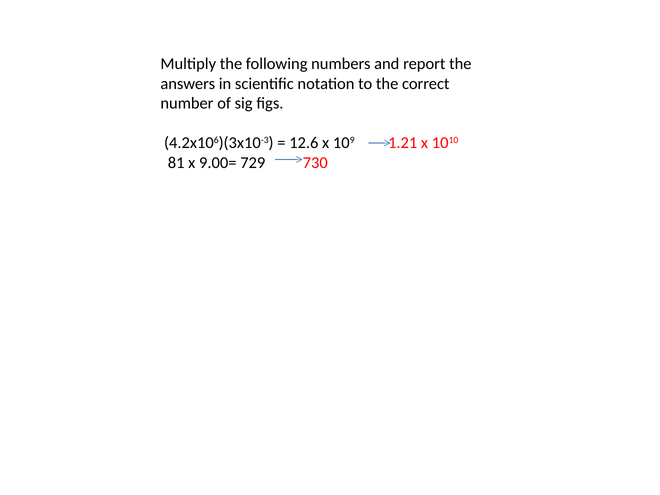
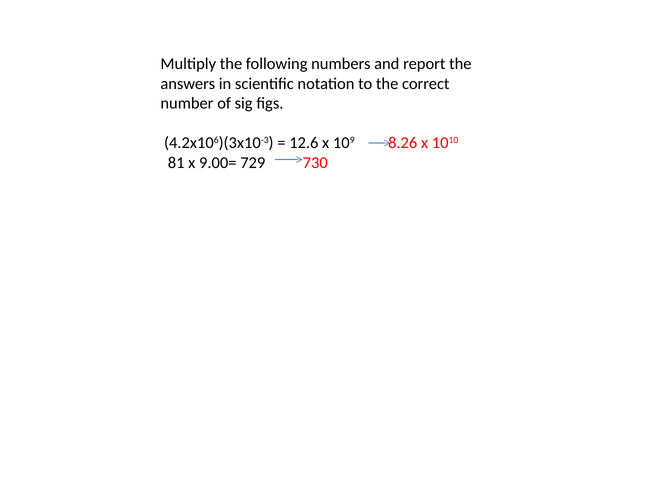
1.21: 1.21 -> 8.26 (403, 143)
